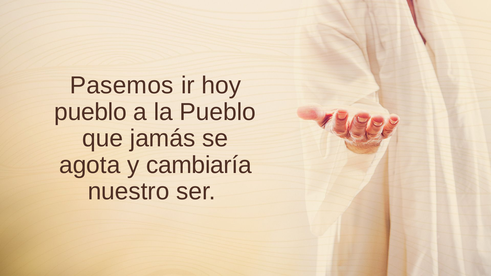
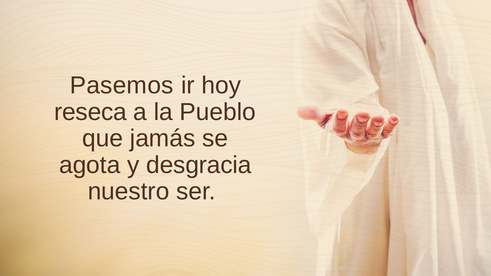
pueblo: pueblo -> reseca (91, 112)
cambiaría: cambiaría -> desgracia (199, 165)
